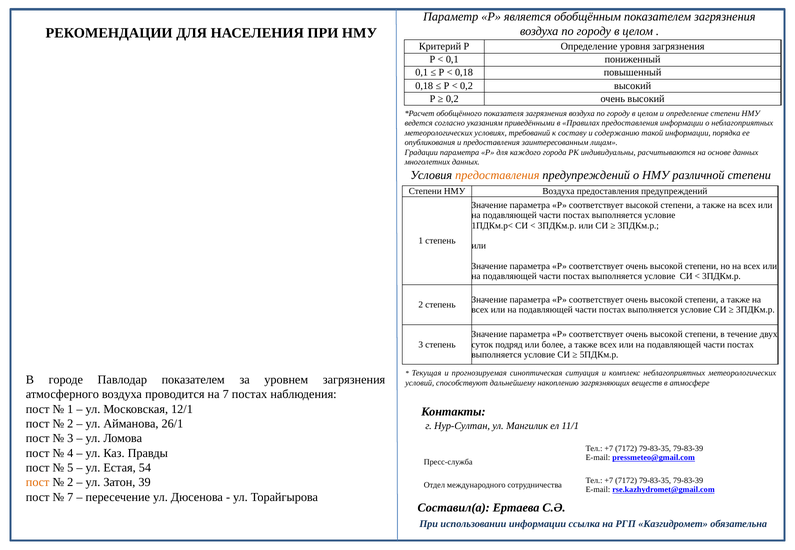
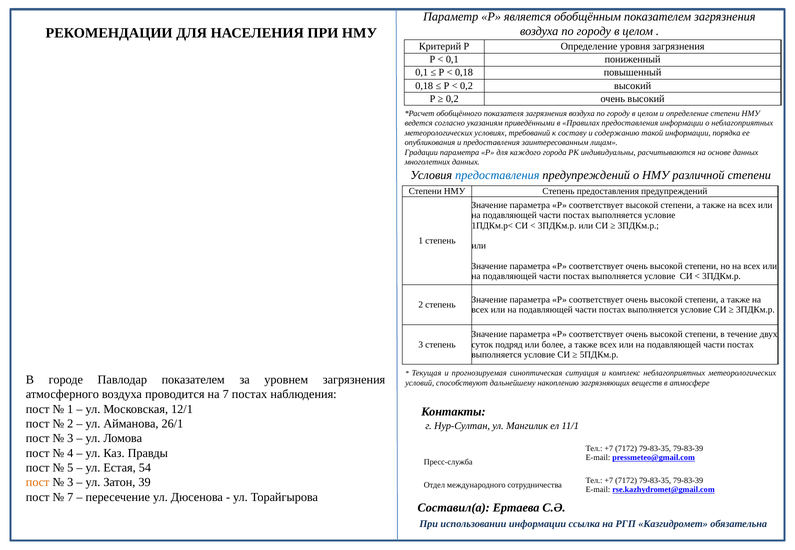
предоставления colour: orange -> blue (497, 175)
НМУ Воздуха: Воздуха -> Степень (558, 191)
2: 2 -> 3 (70, 483)
